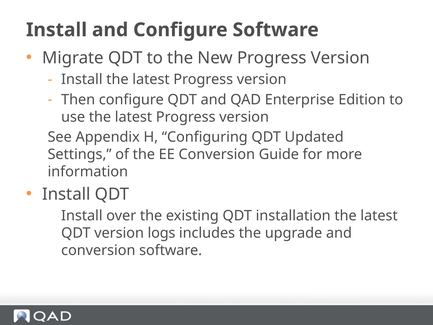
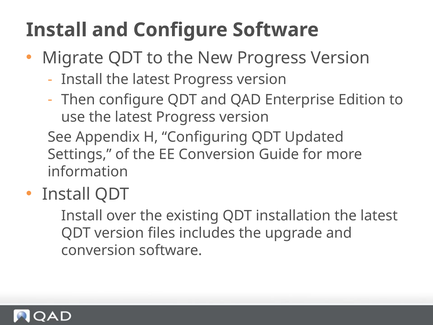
logs: logs -> files (161, 233)
